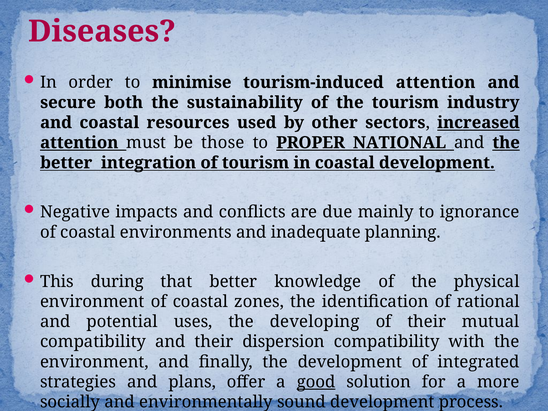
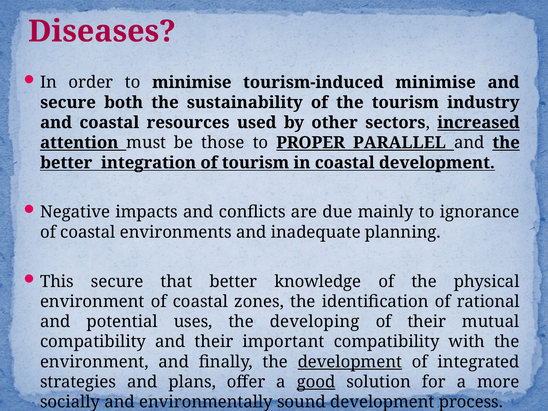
tourism-induced attention: attention -> minimise (436, 82)
NATIONAL: NATIONAL -> PARALLEL (399, 143)
This during: during -> secure (117, 281)
dispersion: dispersion -> important (283, 342)
development underline: none -> present (350, 362)
